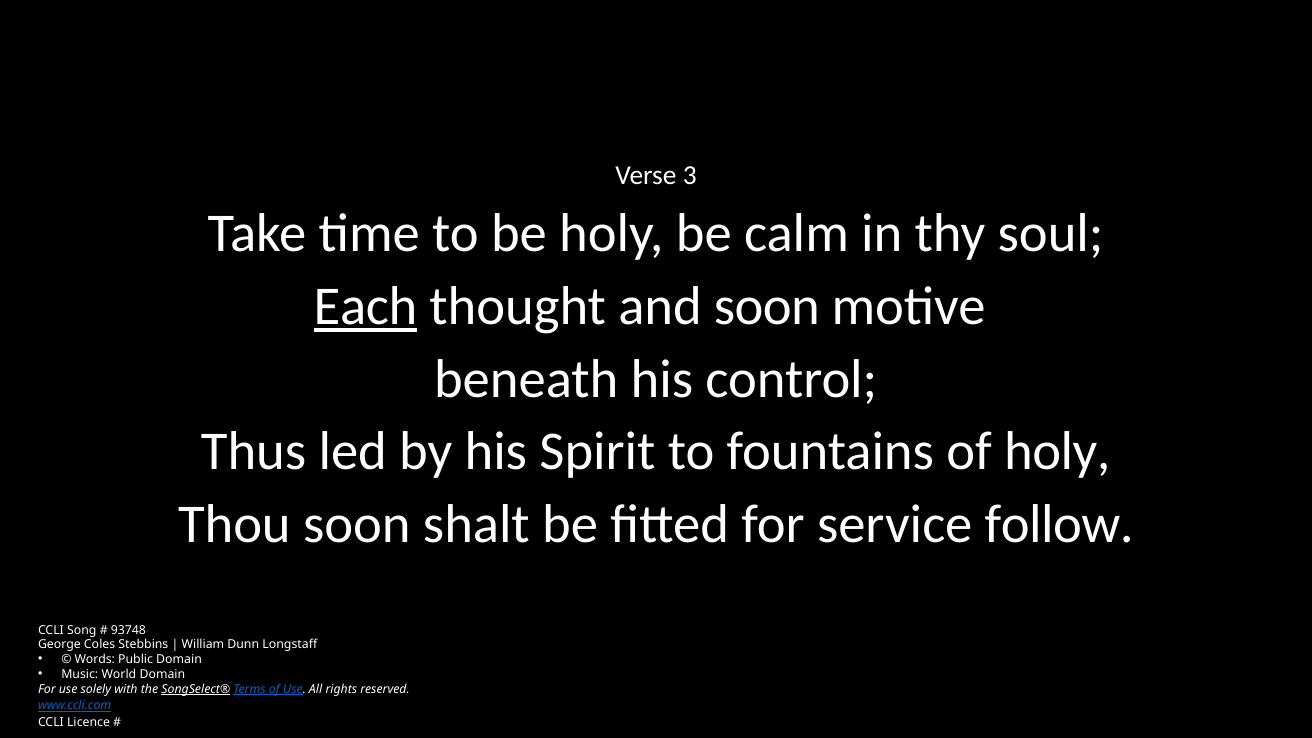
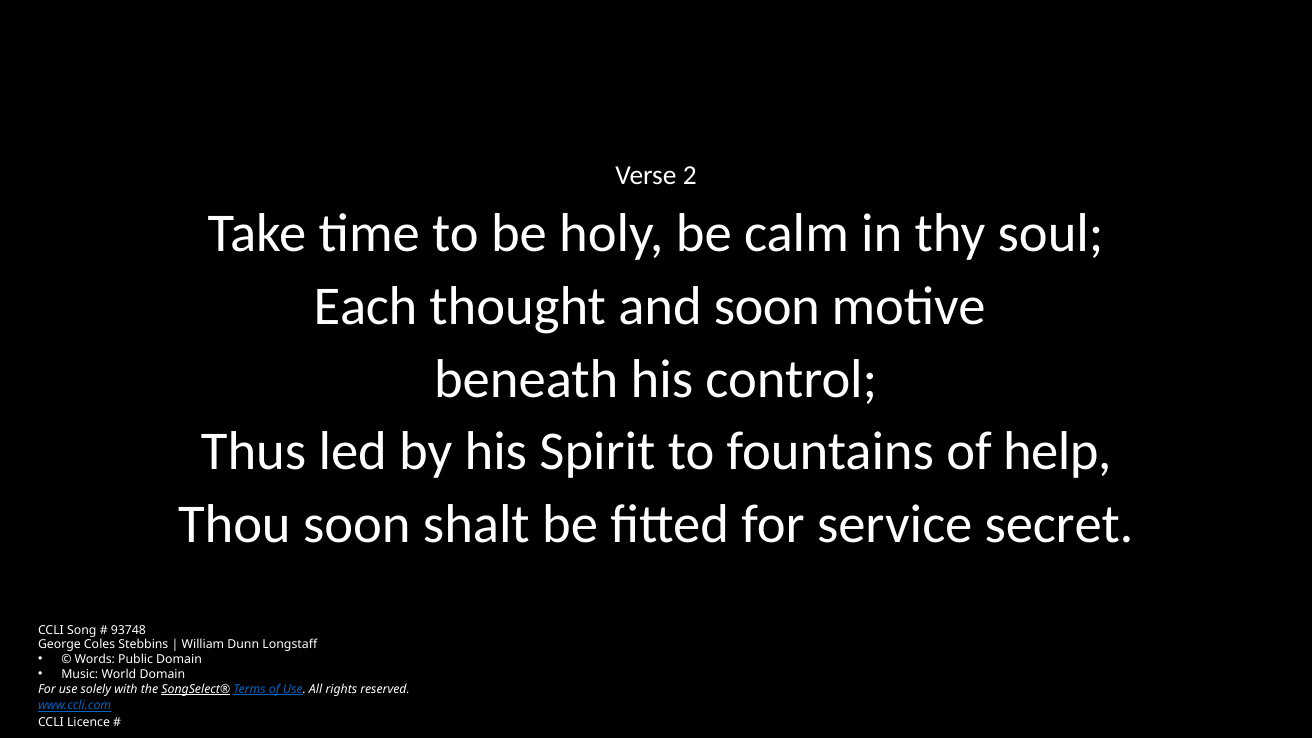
3: 3 -> 2 (690, 176)
Each underline: present -> none (366, 306)
of holy: holy -> help (1057, 452)
follow: follow -> secret (1059, 525)
